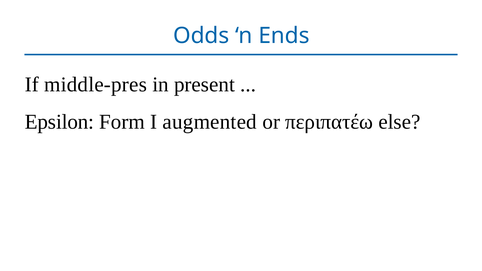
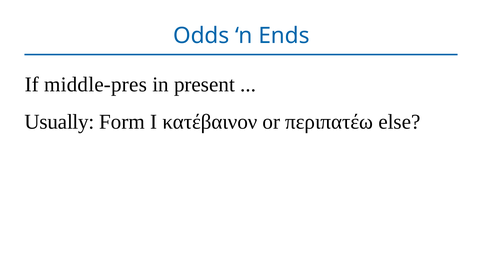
Epsilon: Epsilon -> Usually (59, 122)
augmented: augmented -> κατέβαινον (210, 122)
